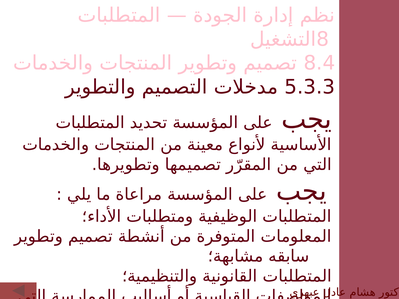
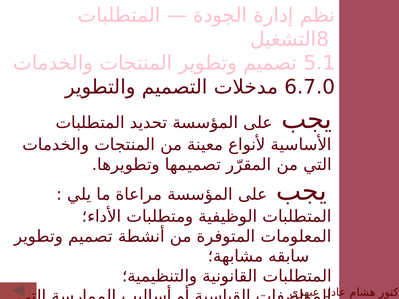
8.4: 8.4 -> 5.1 (319, 63)
5.3.3: 5.3.3 -> 6.7.0 (310, 87)
